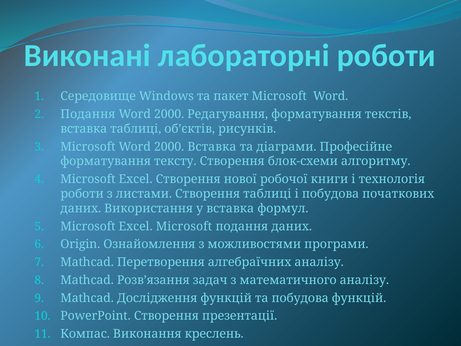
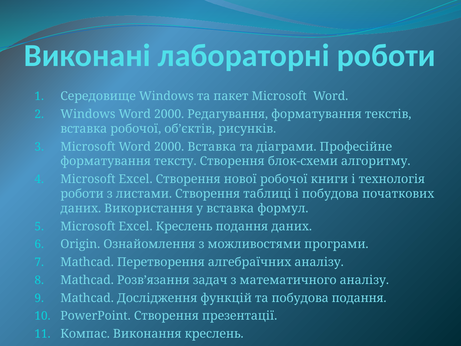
Подання: Подання -> Windows (88, 114)
вставка таблиці: таблиці -> робочої (136, 129)
Excel Microsoft: Microsoft -> Креслень (184, 226)
побудова функцій: функцій -> подання (359, 298)
